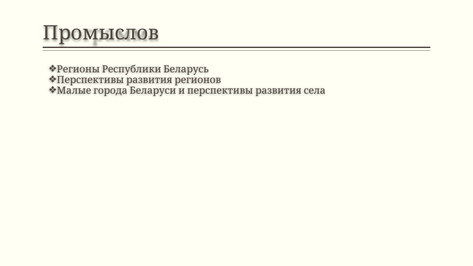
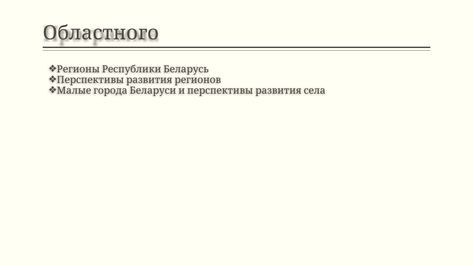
Промыслов: Промыслов -> Областного (101, 33)
